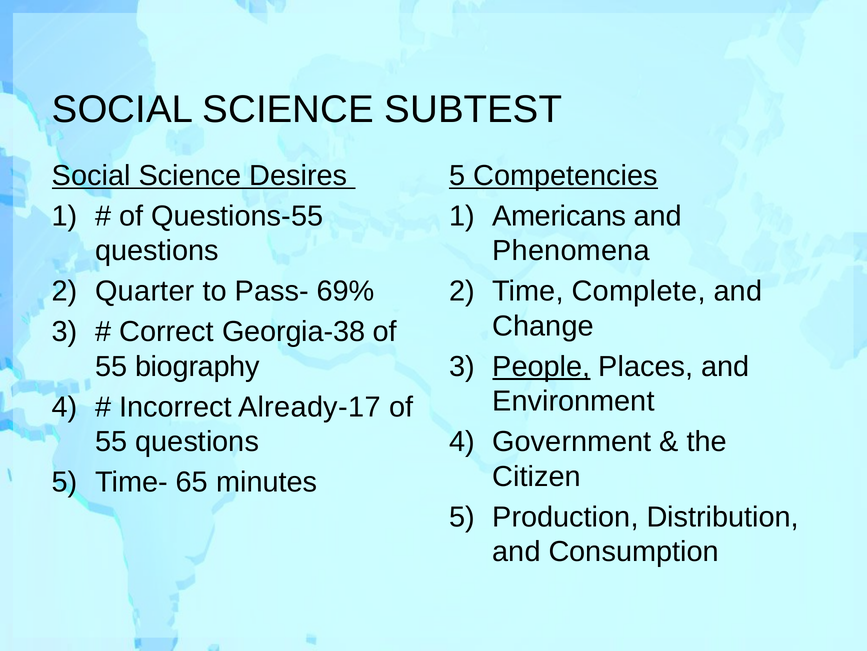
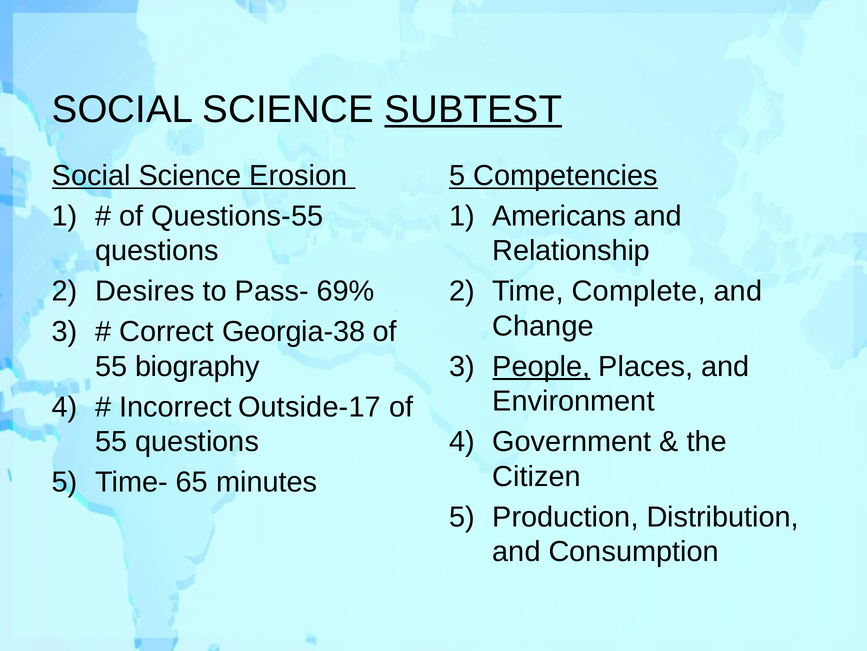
SUBTEST underline: none -> present (473, 110)
Desires: Desires -> Erosion (298, 175)
Phenomena: Phenomena -> Relationship (571, 251)
Quarter: Quarter -> Desires (145, 291)
Already-17: Already-17 -> Outside-17 (309, 407)
